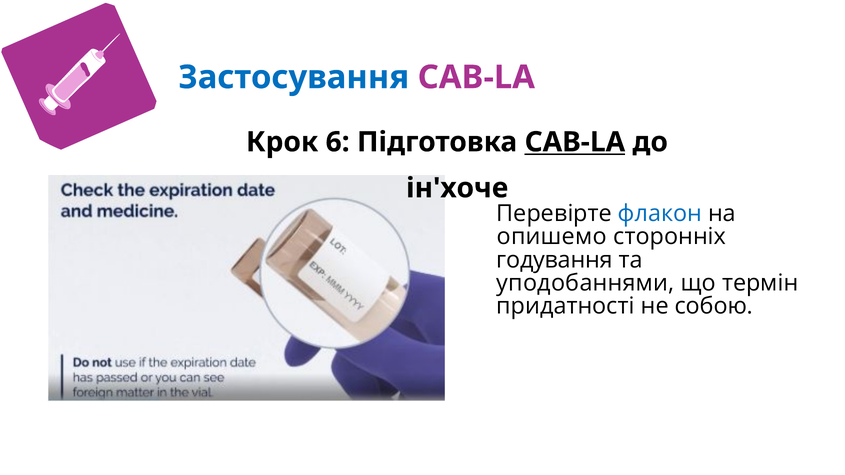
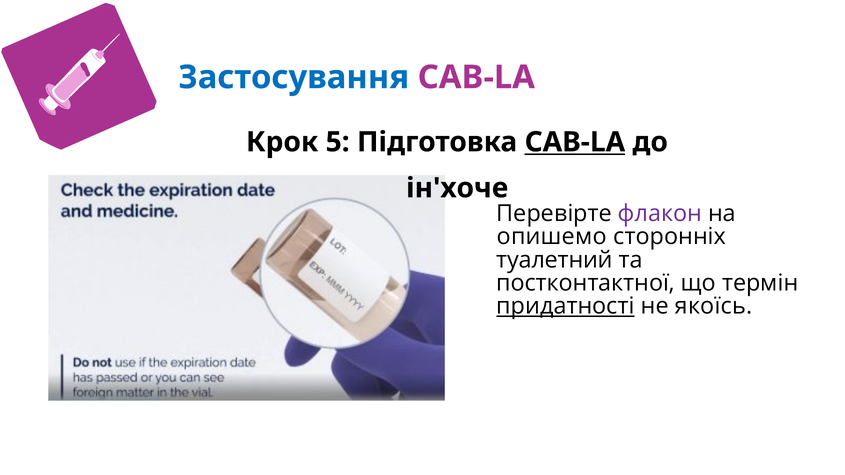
6: 6 -> 5 (338, 142)
флакон colour: blue -> purple (660, 214)
годування: годування -> туалетний (555, 260)
уподобаннями: уподобаннями -> постконтактної (586, 283)
придатності underline: none -> present (565, 306)
собою: собою -> якоїсь (714, 306)
